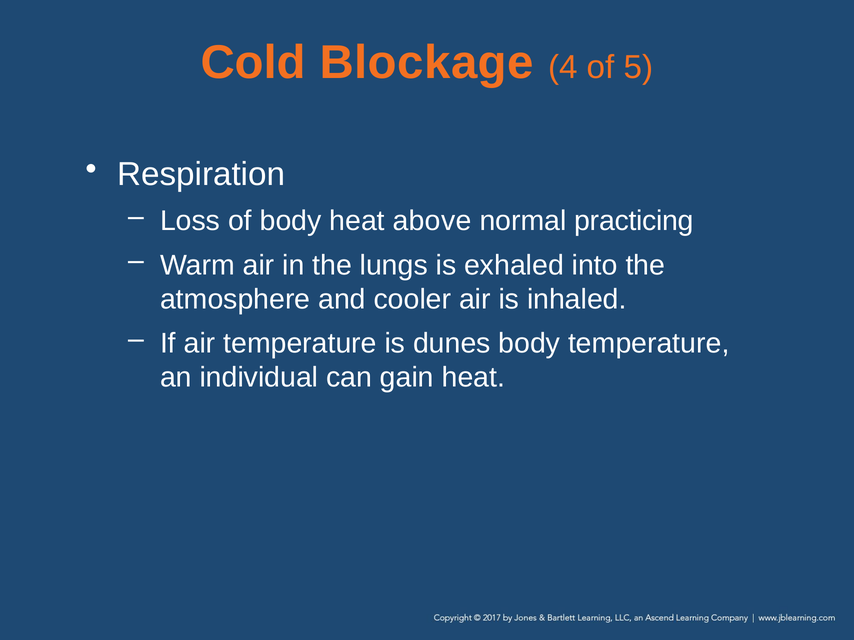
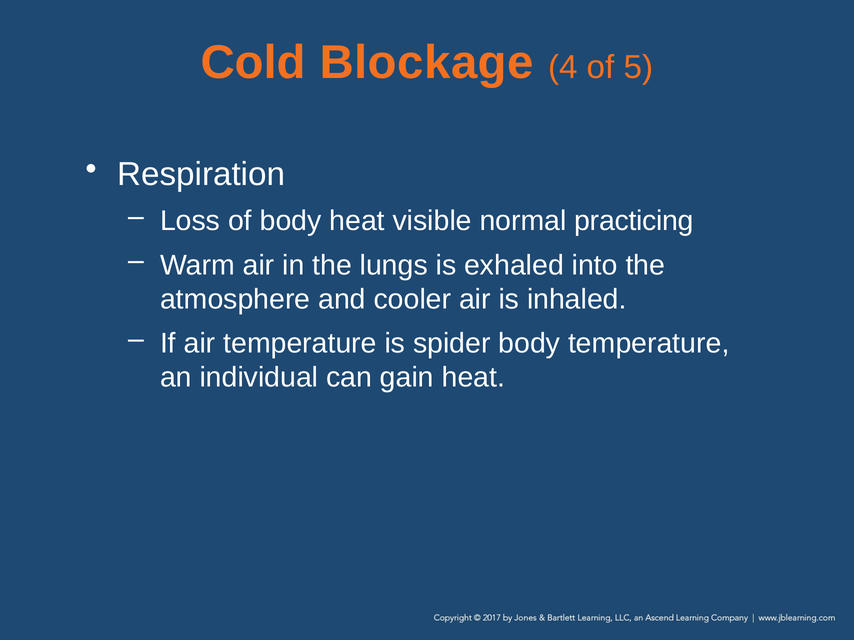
above: above -> visible (432, 221)
dunes: dunes -> spider (452, 344)
